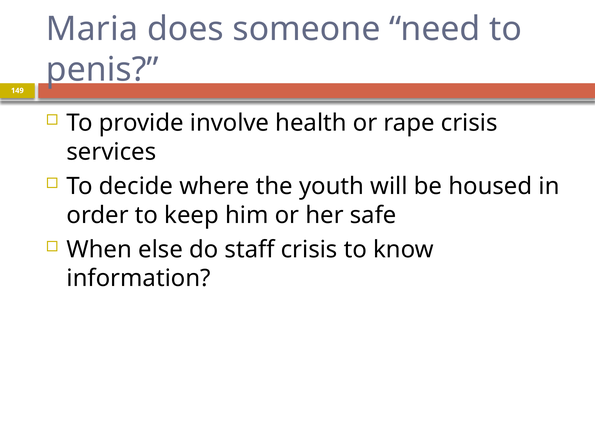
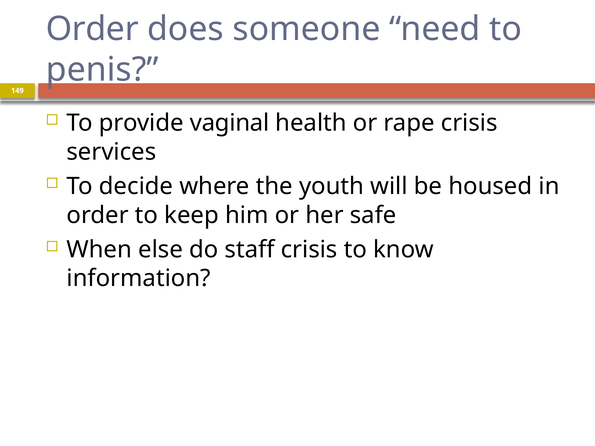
Maria: Maria -> Order (92, 29)
involve: involve -> vaginal (230, 123)
